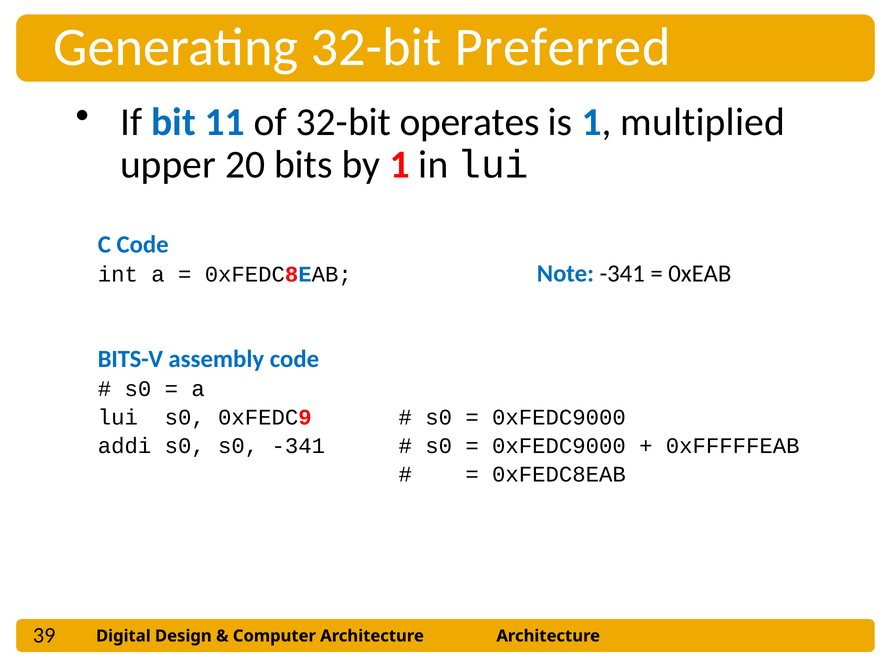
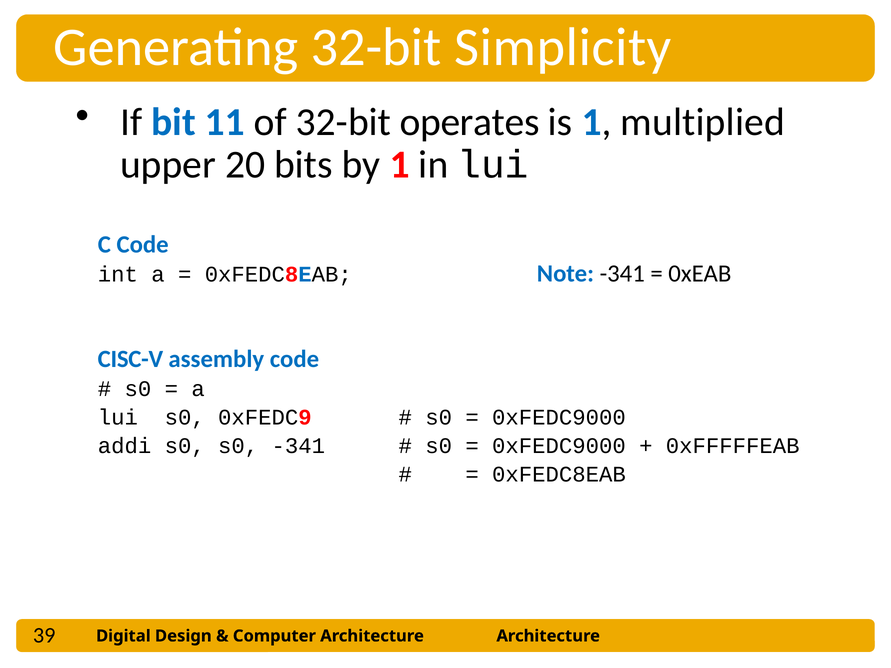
Preferred: Preferred -> Simplicity (563, 48)
BITS-V: BITS-V -> CISC-V (130, 359)
